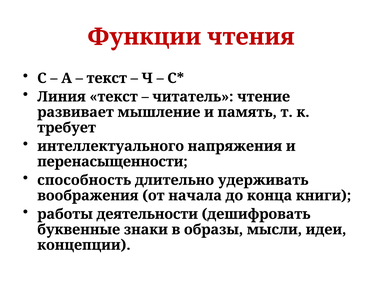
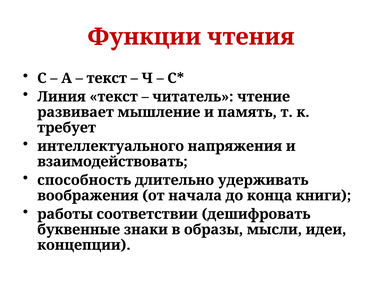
перенасыщенности: перенасыщенности -> взаимодействовать (112, 162)
деятельности: деятельности -> соответствии (147, 214)
